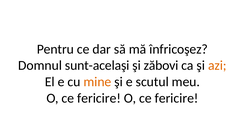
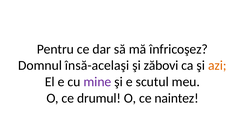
sunt-acelaşi: sunt-acelaşi -> însă-acelaşi (97, 65)
mine colour: orange -> purple (97, 82)
fericire: fericire -> drumul (99, 98)
fericire: fericire -> naintez (177, 98)
